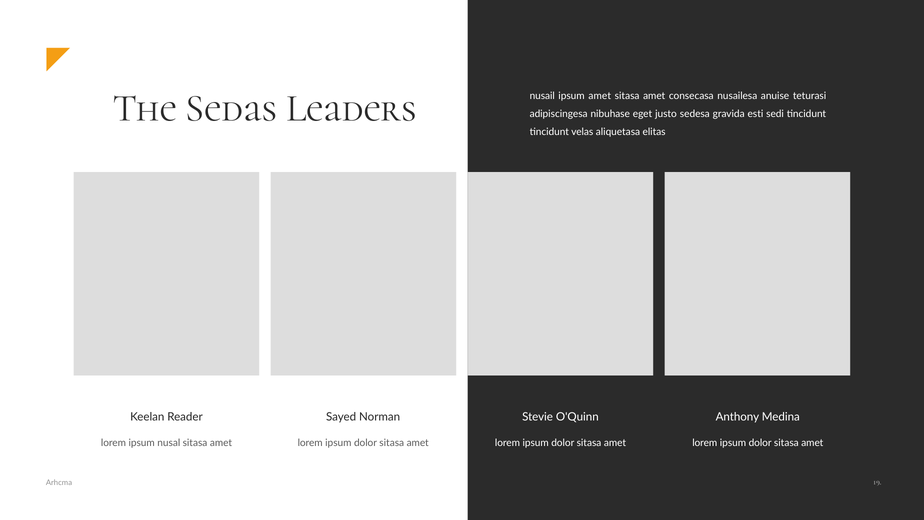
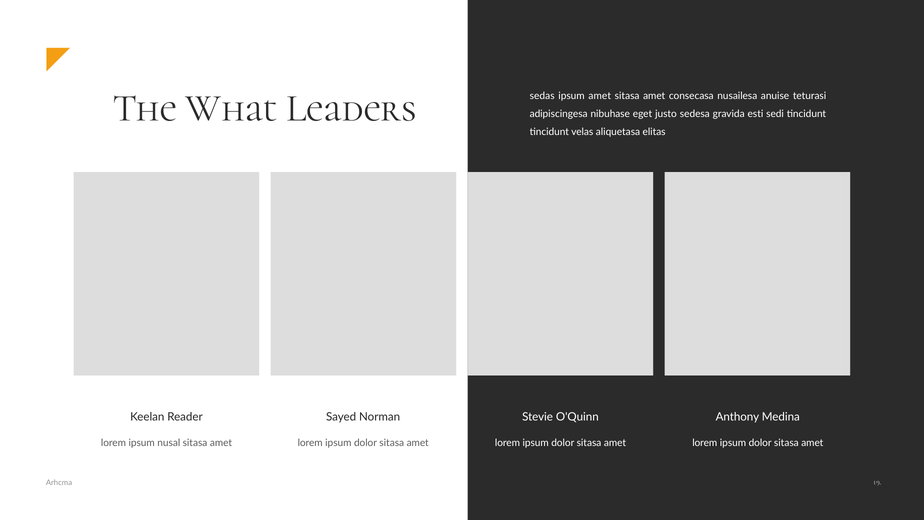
Sedas: Sedas -> What (231, 108)
nusail: nusail -> sedas (542, 96)
